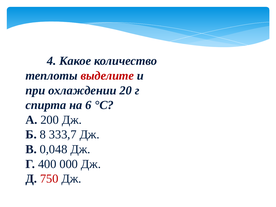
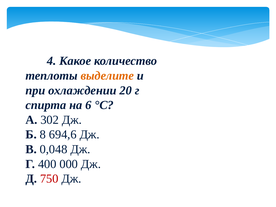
выделите colour: red -> orange (107, 76)
200: 200 -> 302 (50, 120)
333,7: 333,7 -> 694,6 (63, 135)
